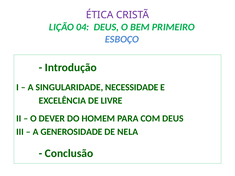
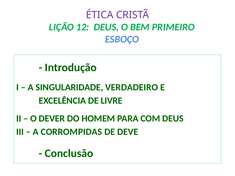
04: 04 -> 12 (83, 27)
NECESSIDADE: NECESSIDADE -> VERDADEIRO (132, 87)
GENEROSIDADE: GENEROSIDADE -> CORROMPIDAS (71, 132)
NELA: NELA -> DEVE (128, 132)
